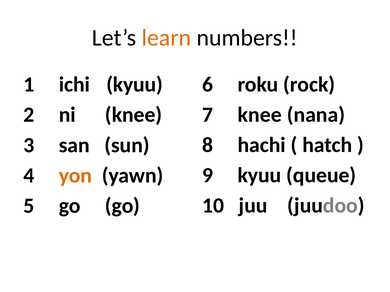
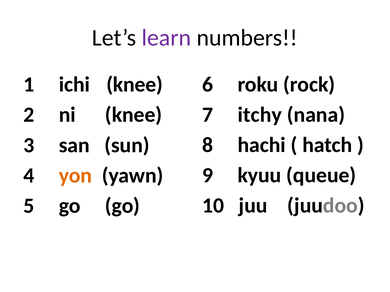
learn colour: orange -> purple (166, 38)
ichi kyuu: kyuu -> knee (135, 85)
7 knee: knee -> itchy (260, 115)
